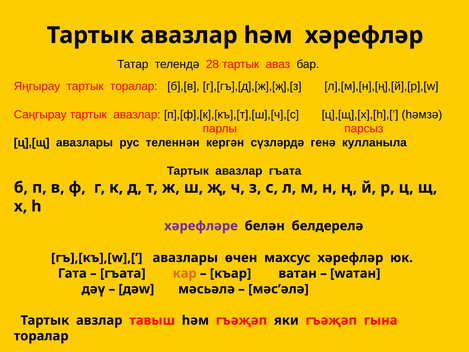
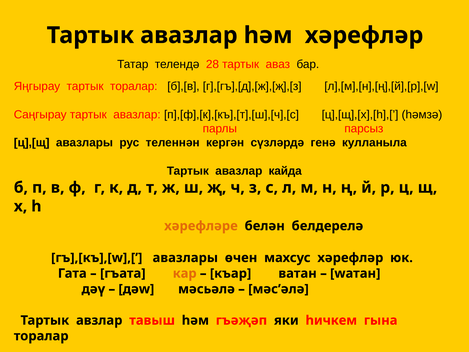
авазлар гъата: гъата -> кайда (285, 171)
хәрефләре colour: purple -> orange (201, 226)
яки гъәҗәп: гъәҗәп -> һичкем (331, 320)
